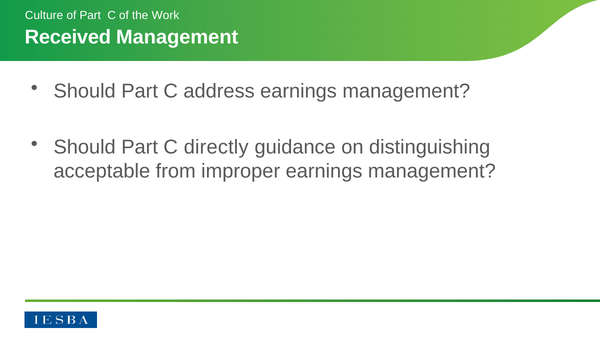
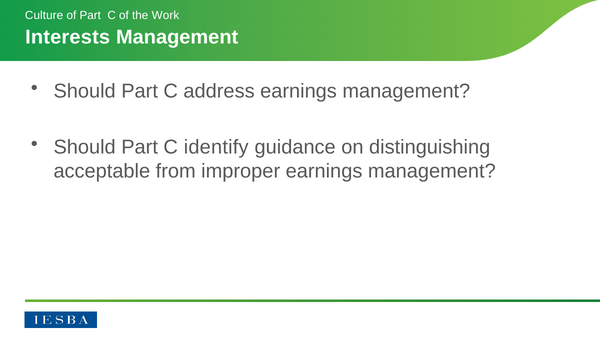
Received: Received -> Interests (68, 37)
directly: directly -> identify (216, 147)
